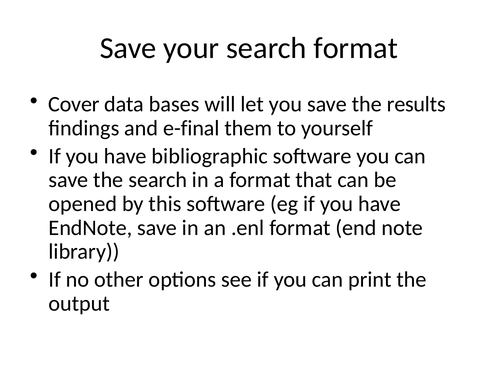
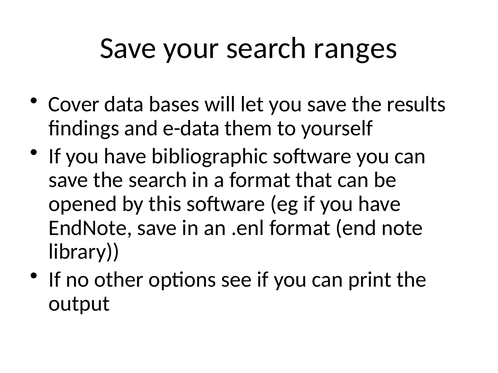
search format: format -> ranges (355, 48)
e-final: e-final -> e-data (191, 128)
